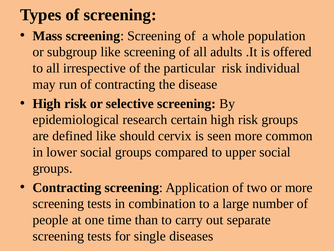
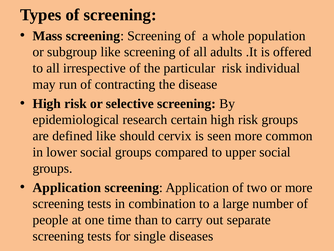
Contracting: Contracting -> Application (67, 187)
